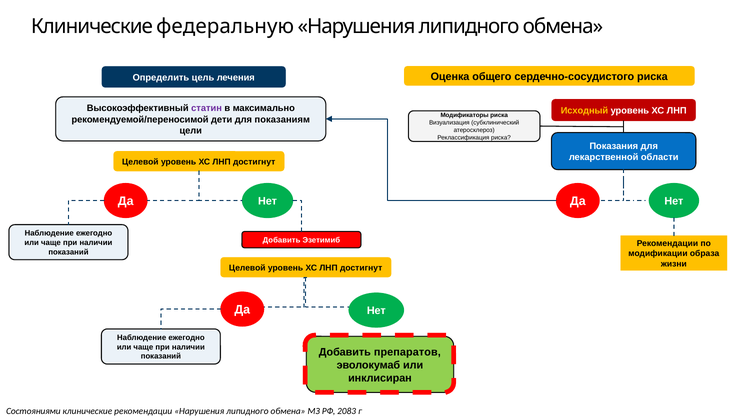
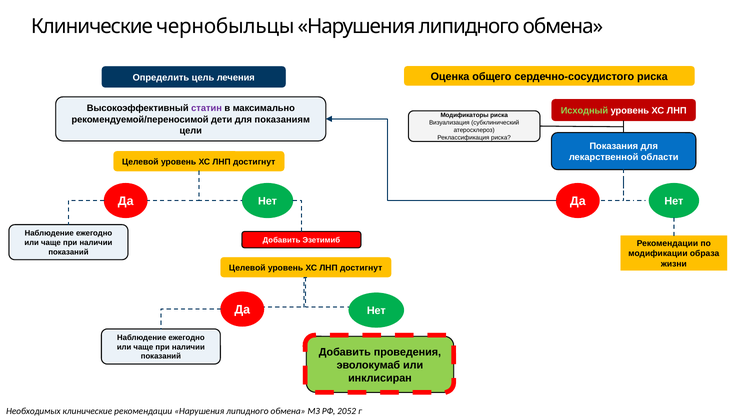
федеральную: федеральную -> чернобыльцы (225, 26)
Исходный colour: yellow -> light green (584, 111)
препаратов: препаратов -> проведения (407, 352)
Состояниями: Состояниями -> Необходимых (33, 410)
2083: 2083 -> 2052 (347, 410)
